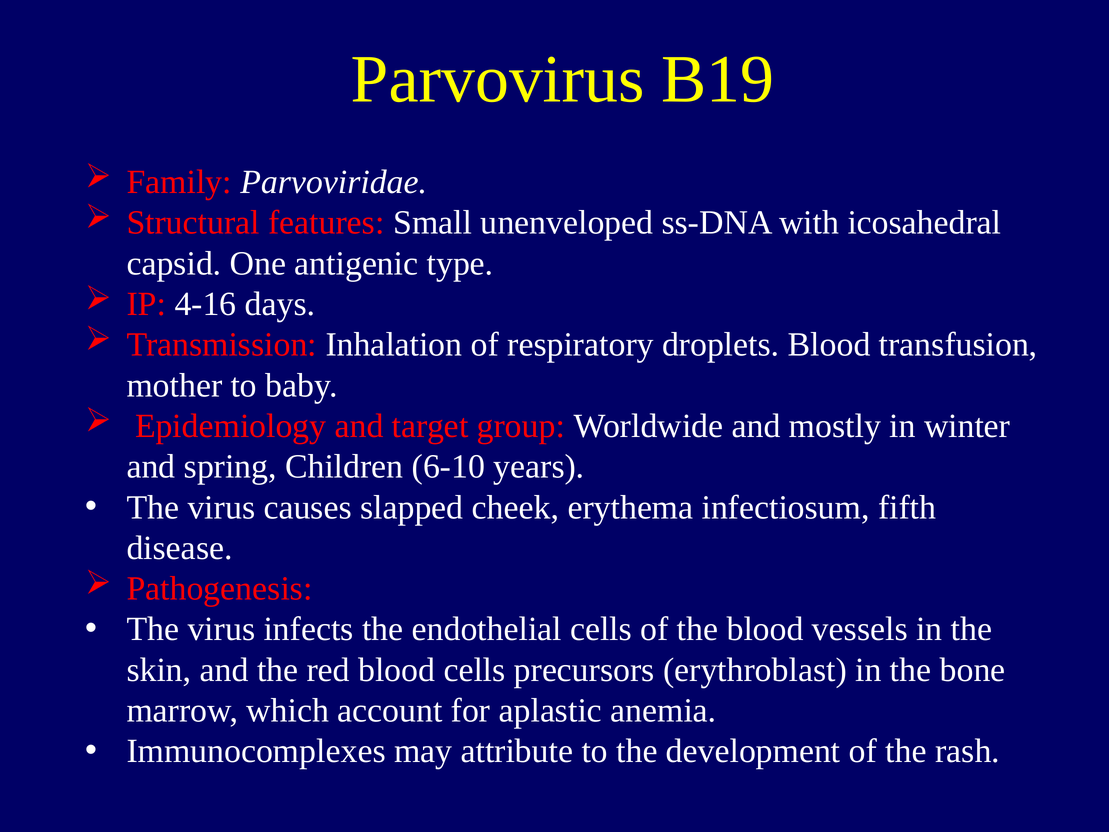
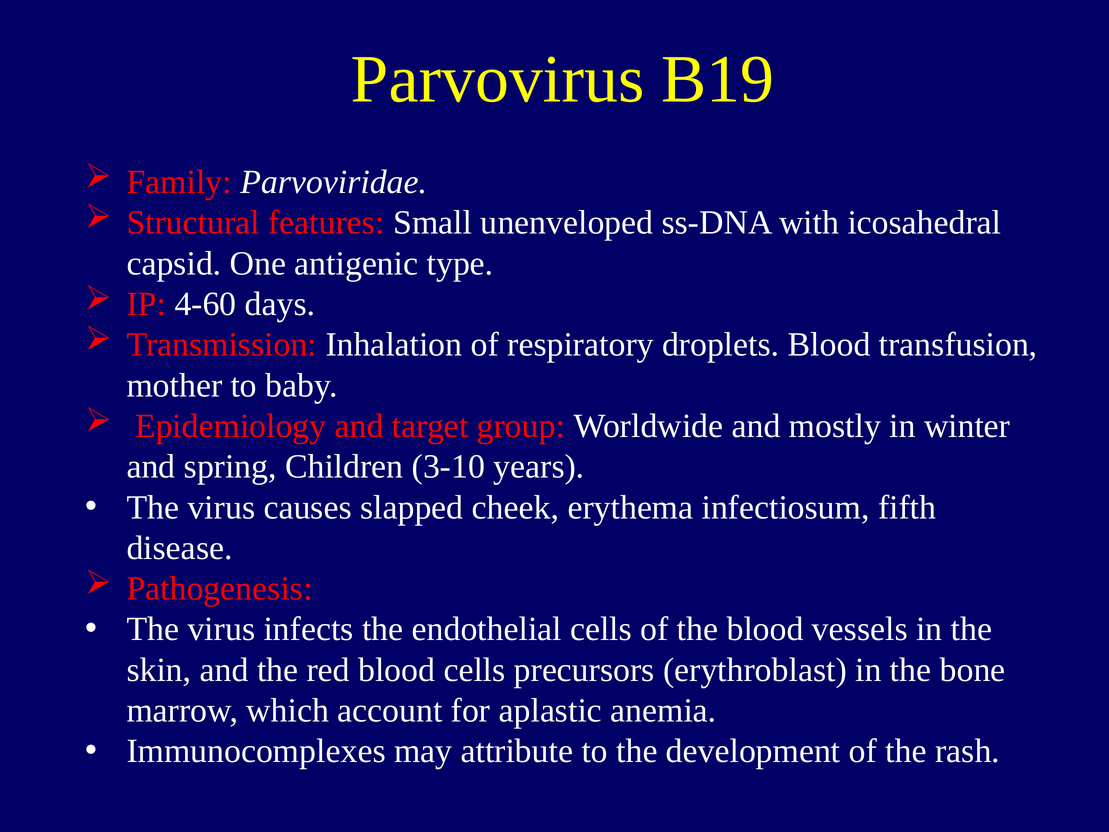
4-16: 4-16 -> 4-60 (205, 304)
6-10: 6-10 -> 3-10 (448, 467)
